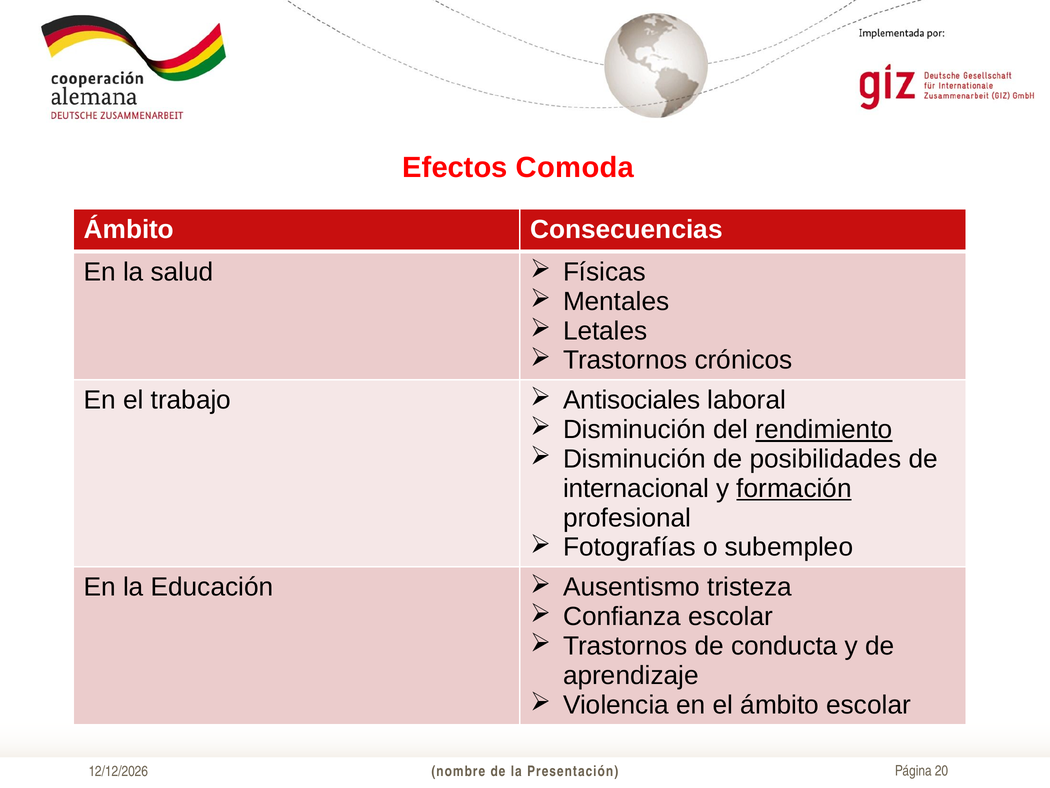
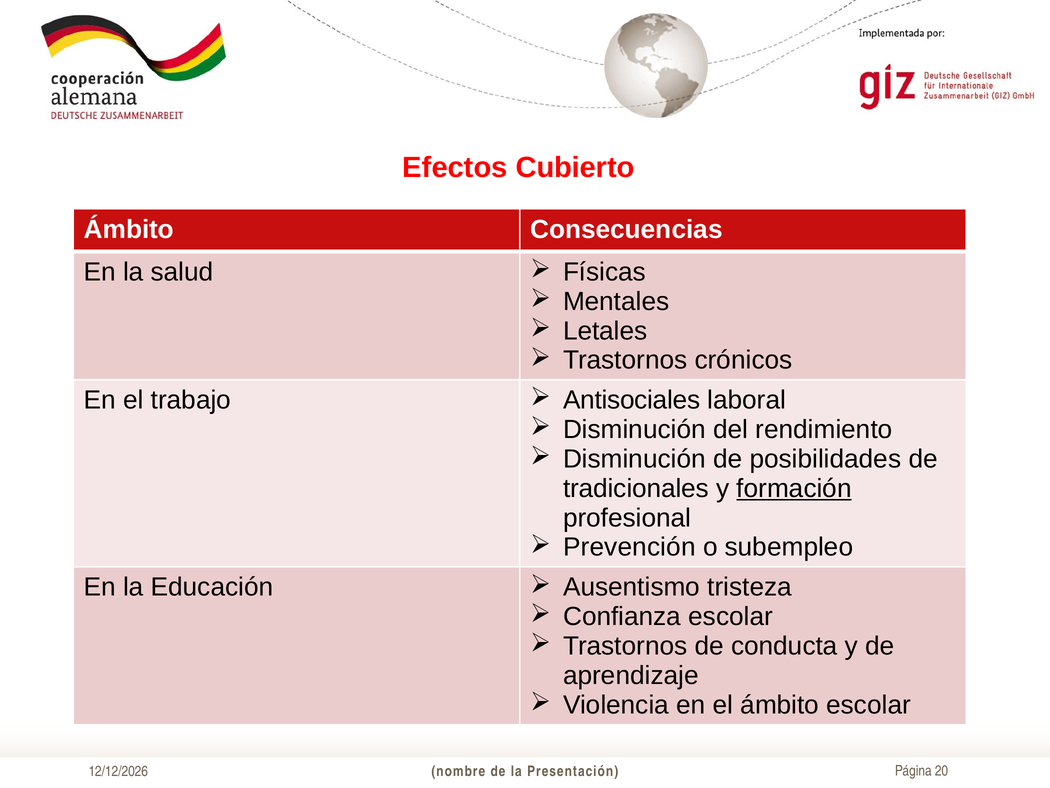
Comoda: Comoda -> Cubierto (575, 168)
rendimiento underline: present -> none (824, 429)
internacional: internacional -> tradicionales (636, 488)
Fotografías: Fotografías -> Prevención (629, 547)
